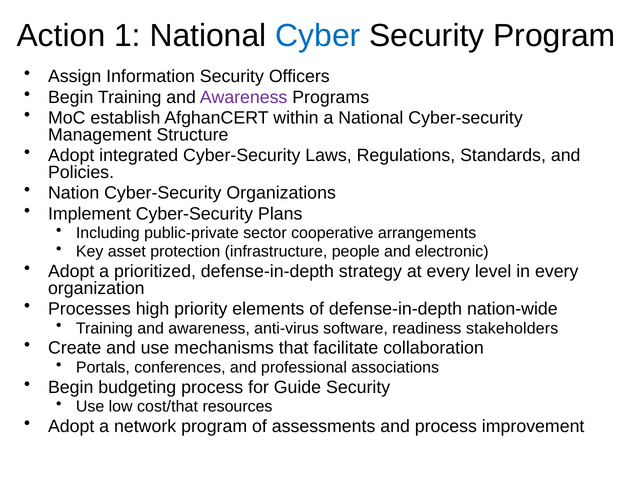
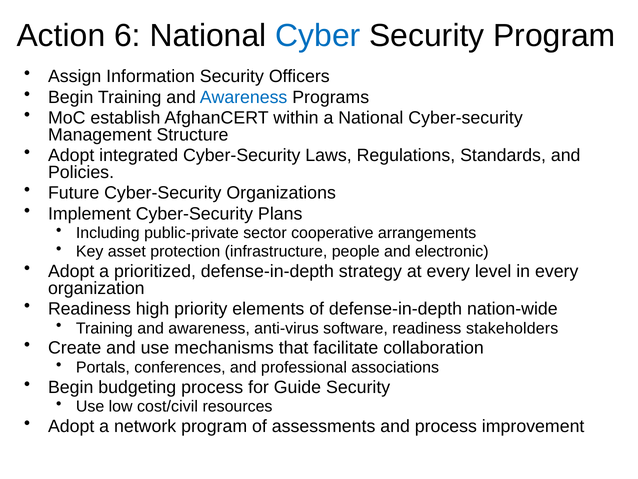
1: 1 -> 6 (127, 36)
Awareness colour: purple -> blue (244, 97)
Nation: Nation -> Future (74, 193)
Processes: Processes -> Readiness (89, 309)
cost/that: cost/that -> cost/civil (168, 406)
